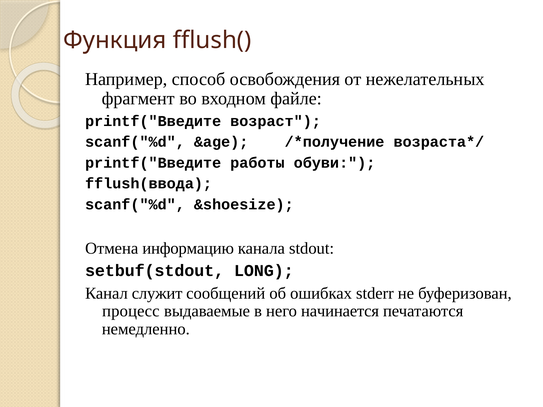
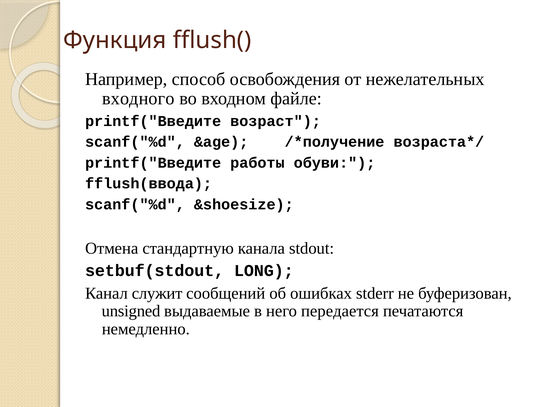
фрагмент: фрагмент -> входного (138, 99)
информацию: информацию -> стандартную (188, 249)
процесс: процесс -> unsigned (131, 311)
начинается: начинается -> передается (340, 311)
